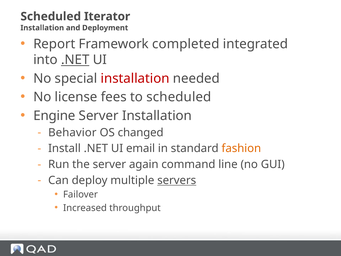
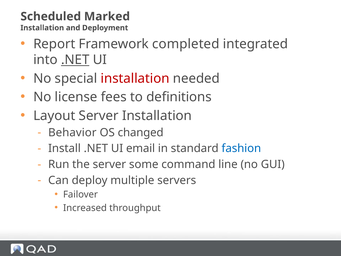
Iterator: Iterator -> Marked (107, 16)
to scheduled: scheduled -> definitions (179, 97)
Engine: Engine -> Layout (54, 116)
fashion colour: orange -> blue (241, 148)
again: again -> some (144, 164)
servers underline: present -> none (177, 180)
